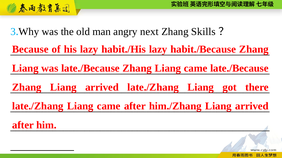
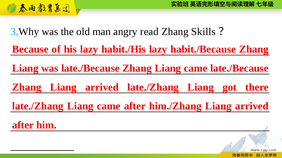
next: next -> read (149, 32)
